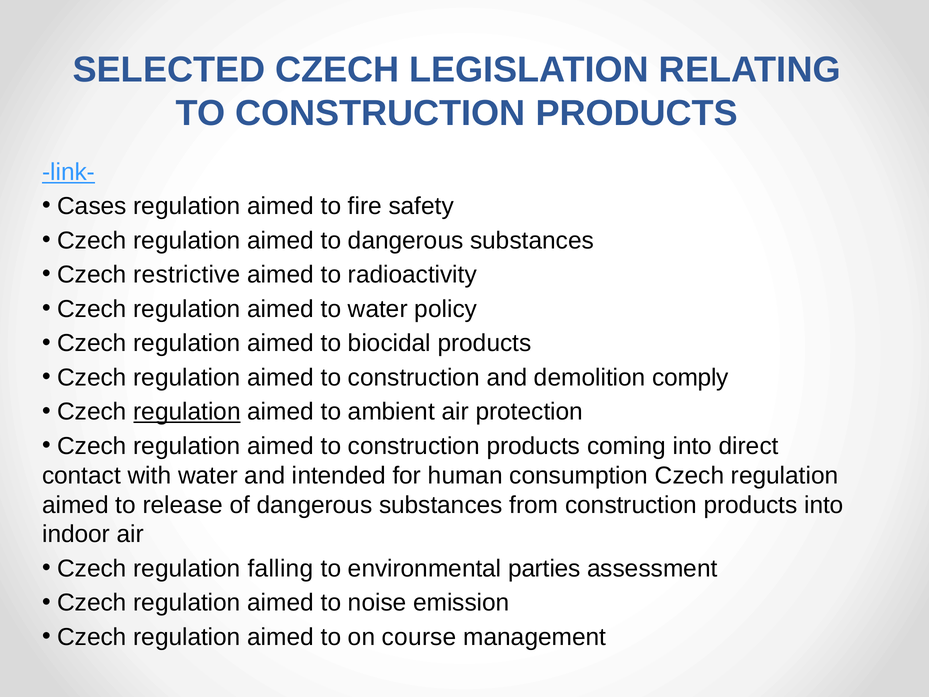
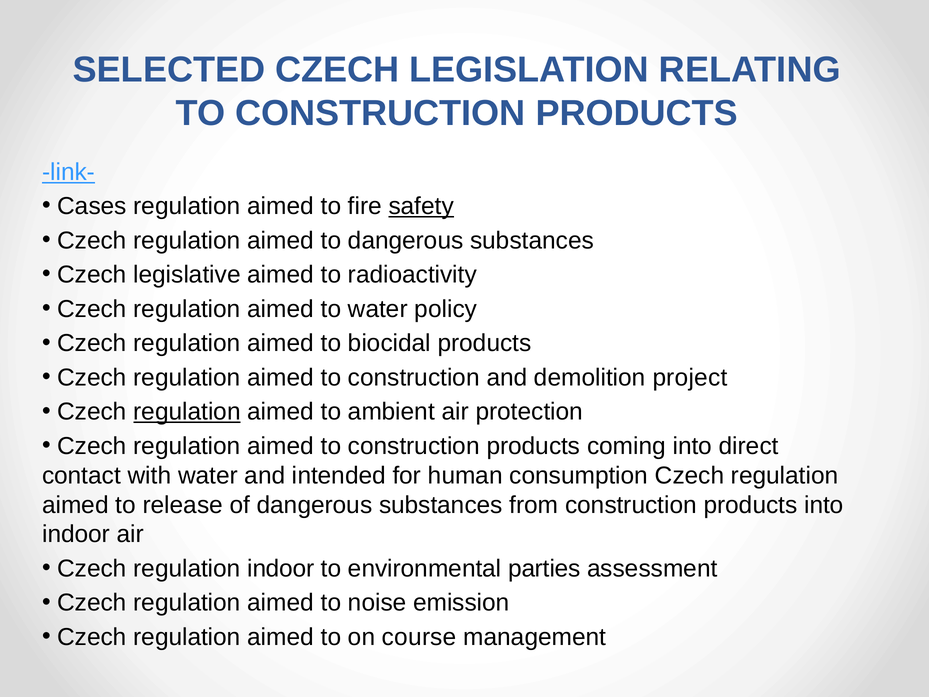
safety underline: none -> present (421, 206)
restrictive: restrictive -> legislative (187, 275)
comply: comply -> project (690, 377)
regulation falling: falling -> indoor (281, 568)
